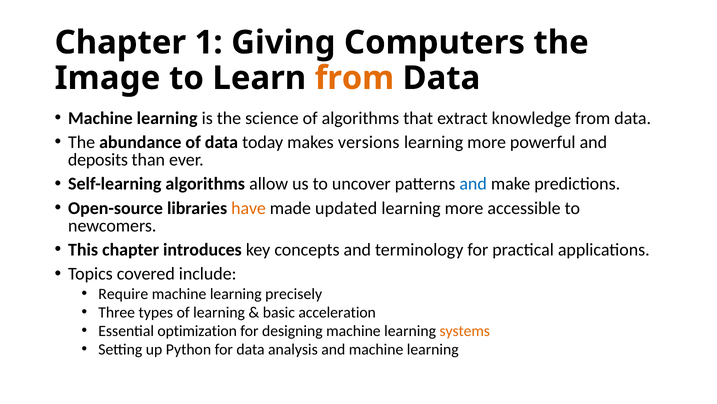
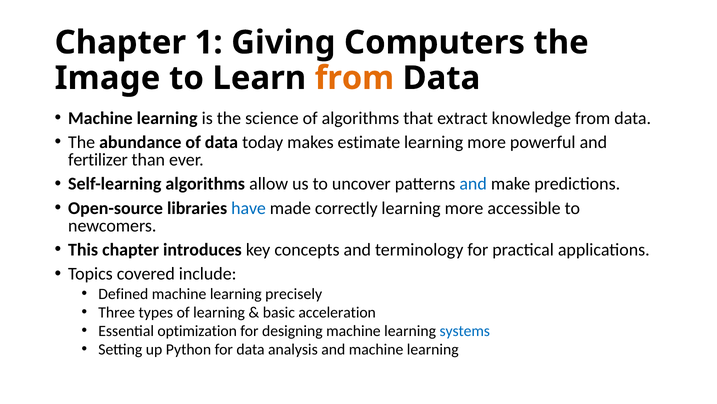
versions: versions -> estimate (369, 142)
deposits: deposits -> fertilizer (98, 160)
have colour: orange -> blue (249, 208)
updated: updated -> correctly (346, 208)
Require: Require -> Defined (123, 293)
systems colour: orange -> blue (465, 331)
